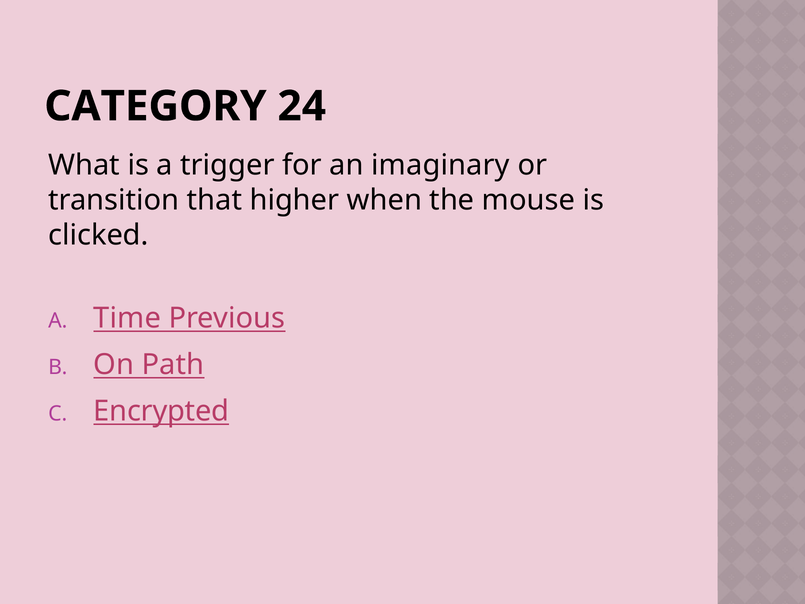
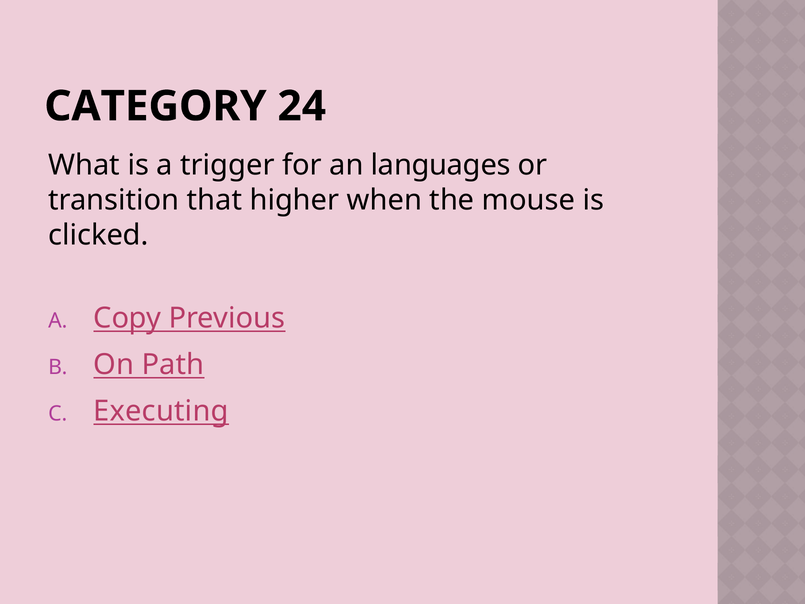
imaginary: imaginary -> languages (441, 165)
Time: Time -> Copy (127, 318)
Encrypted: Encrypted -> Executing (161, 411)
